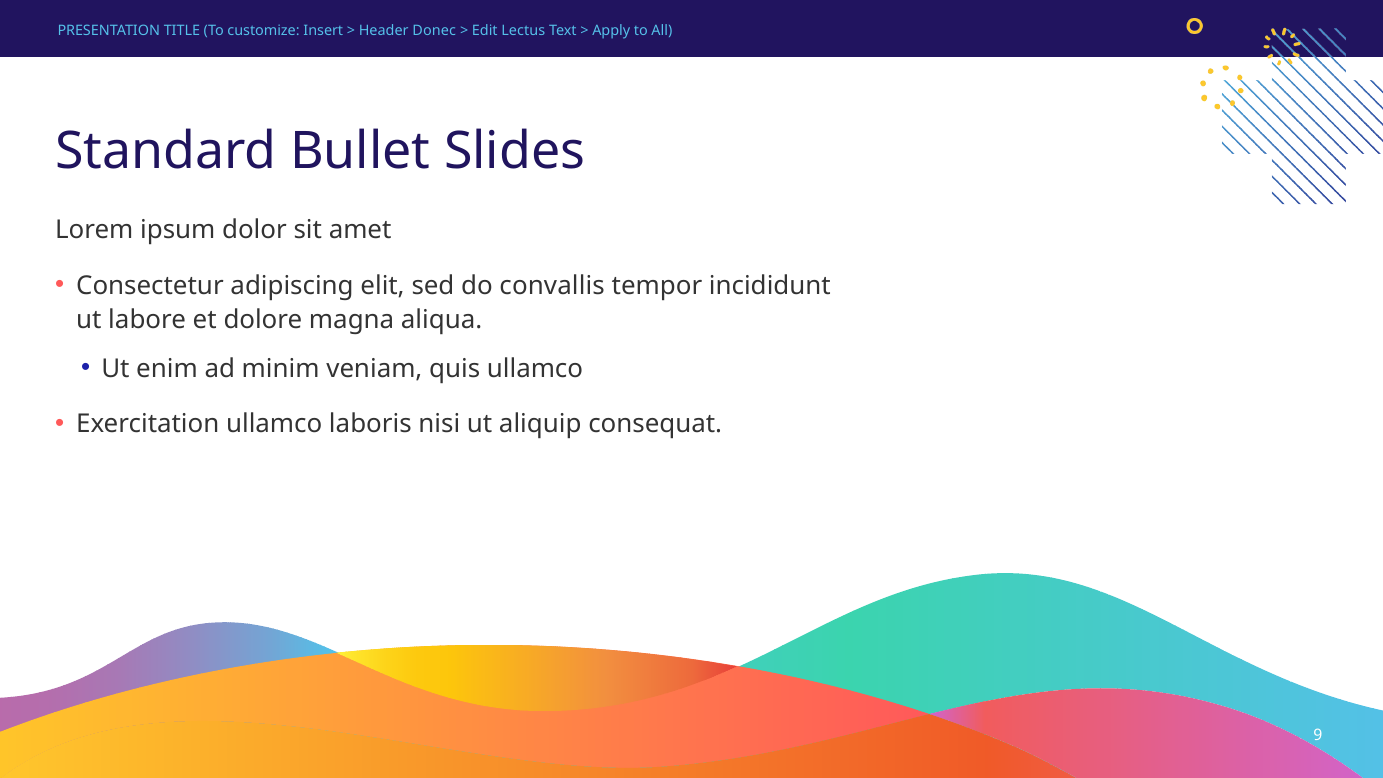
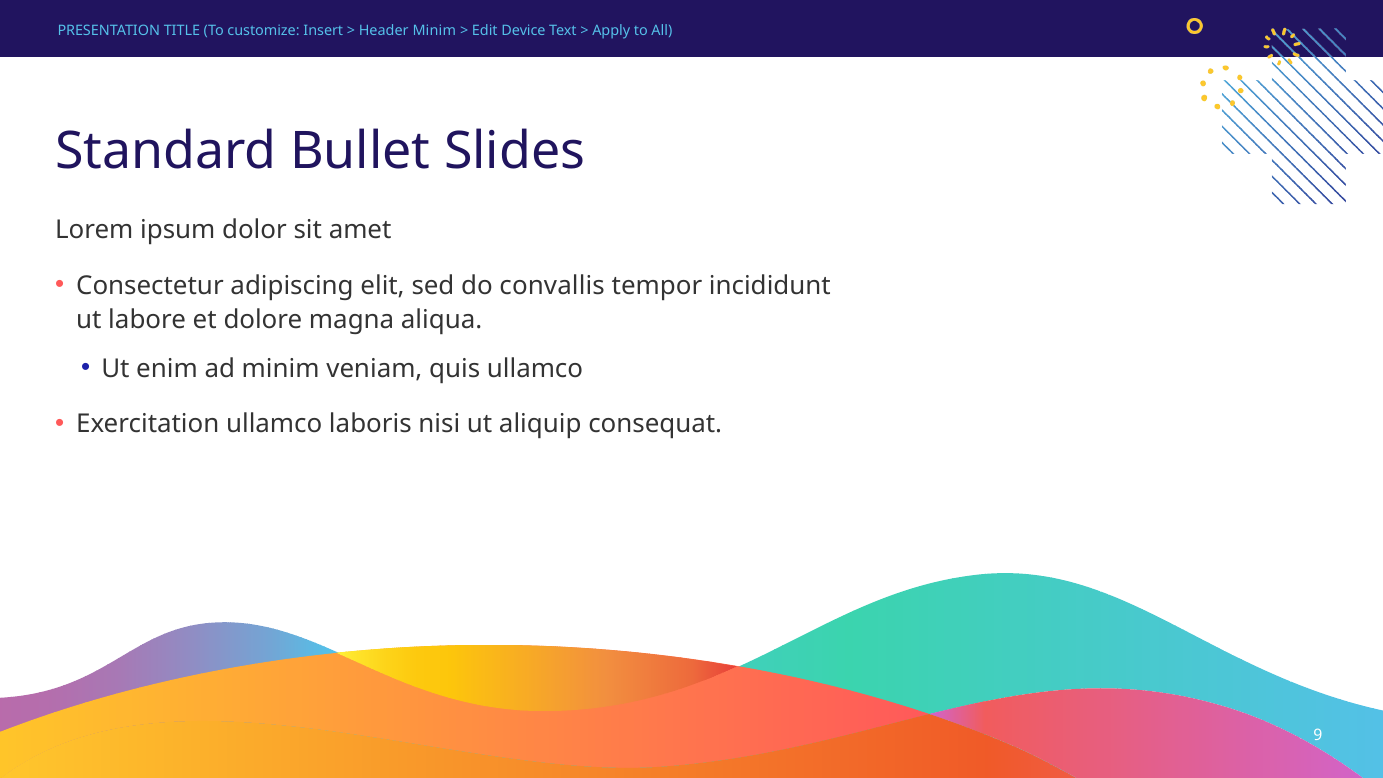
Header Donec: Donec -> Minim (434, 31)
Lectus: Lectus -> Device (523, 31)
